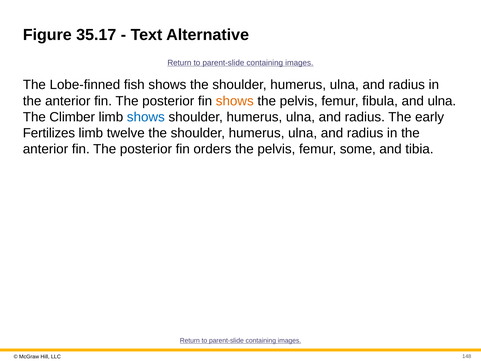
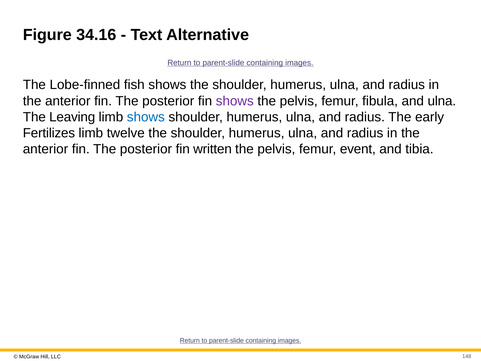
35.17: 35.17 -> 34.16 (96, 35)
shows colour: orange -> purple (235, 101)
Climber: Climber -> Leaving (72, 117)
orders: orders -> written (213, 149)
some: some -> event (358, 149)
